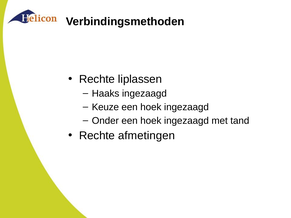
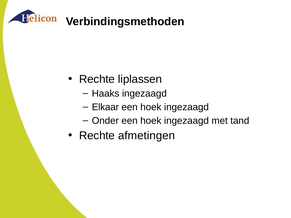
Keuze: Keuze -> Elkaar (105, 107)
